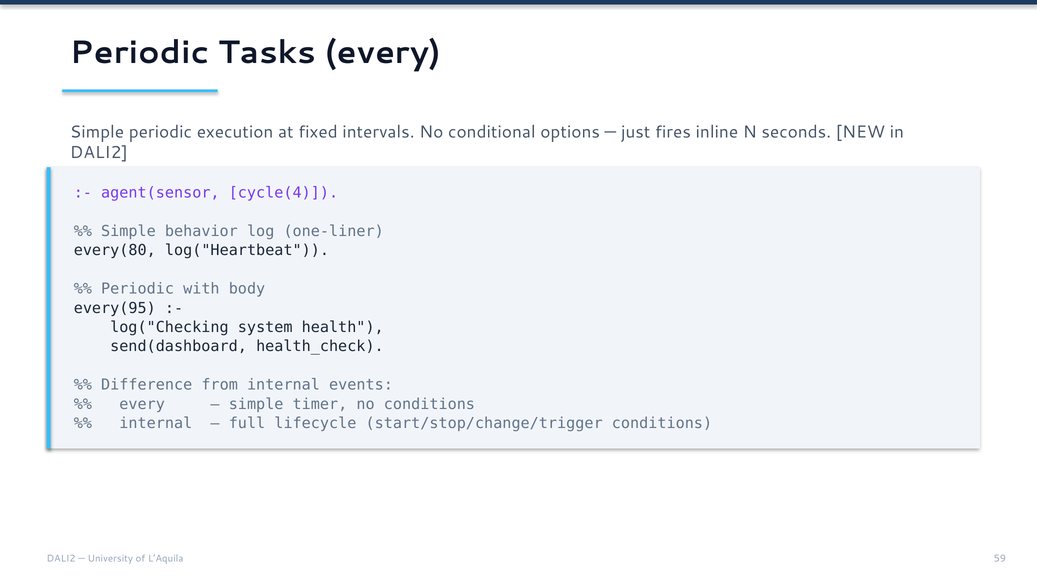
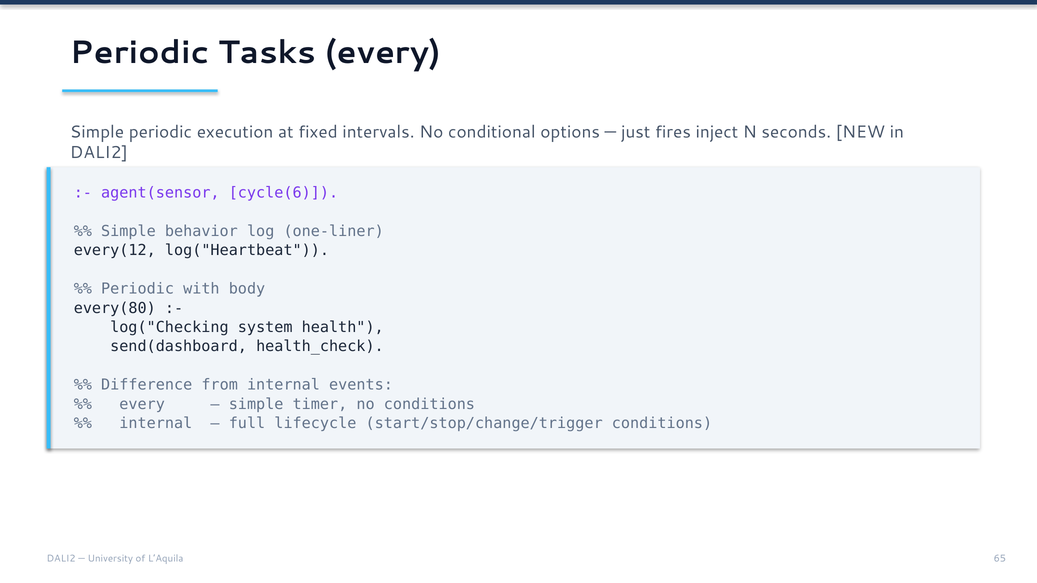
inline: inline -> inject (717, 132)
cycle(4: cycle(4 -> cycle(6 (283, 193)
every(80: every(80 -> every(12 (115, 251)
every(95: every(95 -> every(80 (115, 308)
59: 59 -> 65 (1000, 559)
